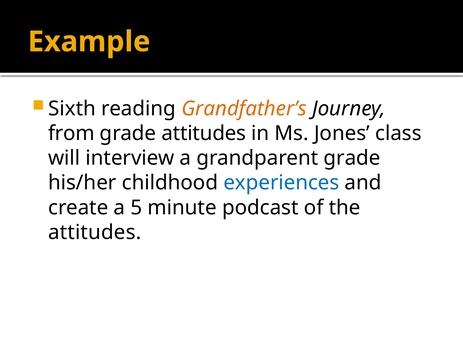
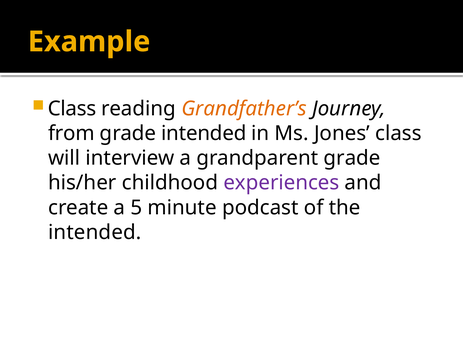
Sixth: Sixth -> Class (72, 108)
grade attitudes: attitudes -> intended (204, 133)
experiences colour: blue -> purple (281, 182)
attitudes: attitudes -> intended (95, 232)
